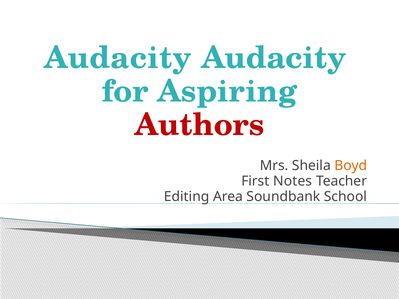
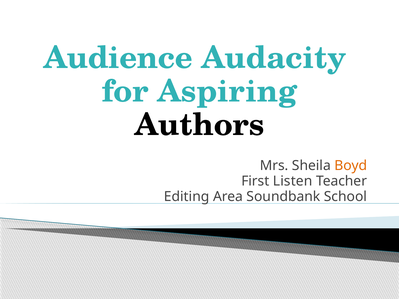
Audacity: Audacity -> Audience (118, 58)
Authors colour: red -> black (199, 125)
Notes: Notes -> Listen (293, 181)
